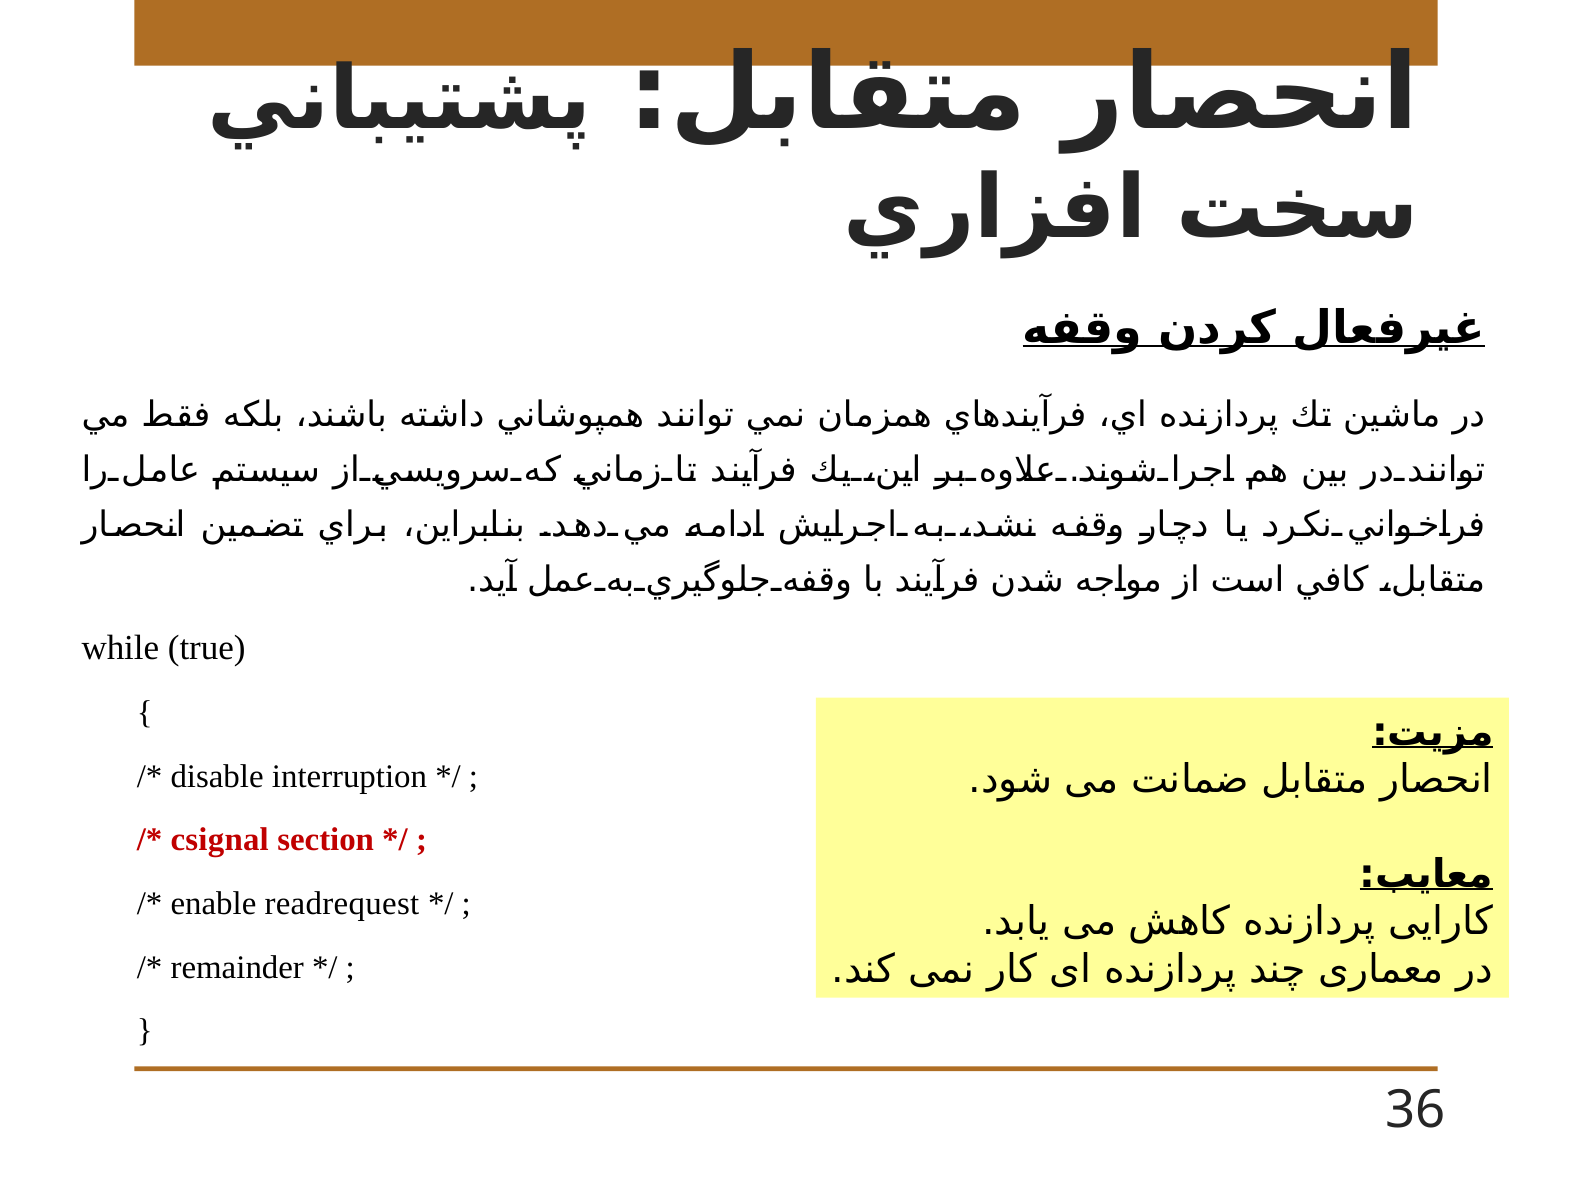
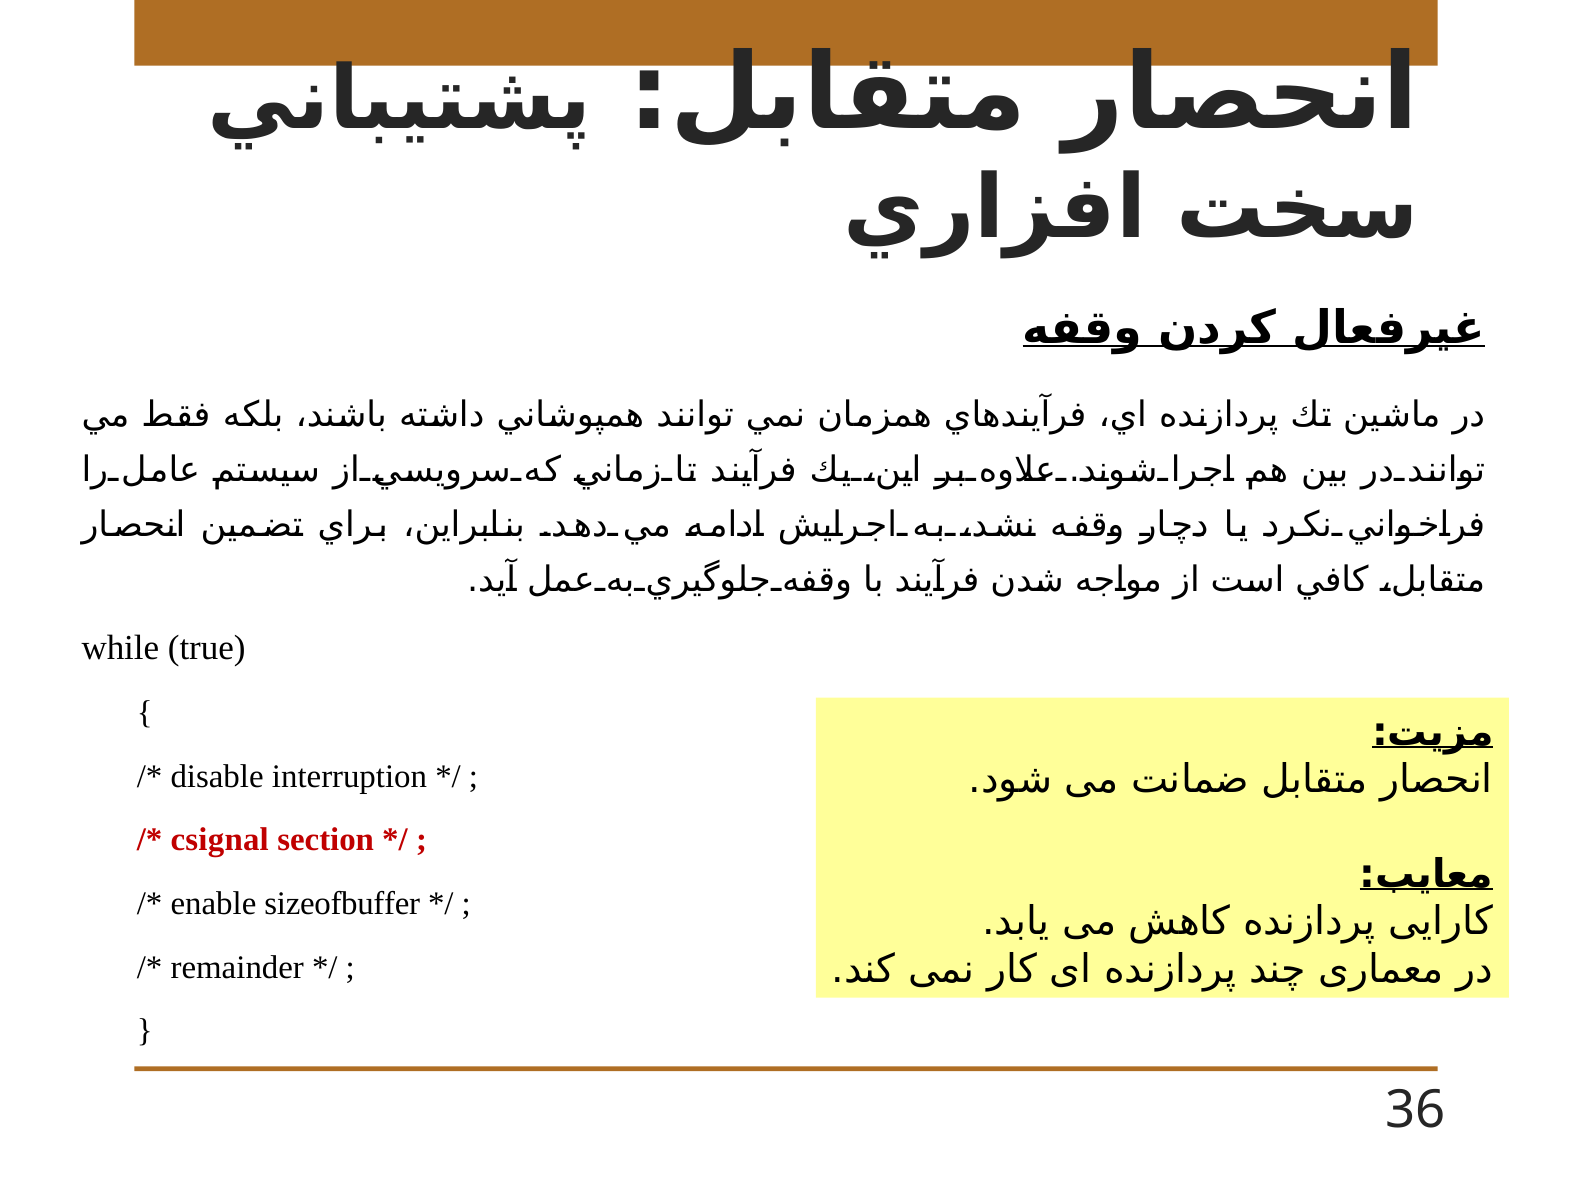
readrequest: readrequest -> sizeofbuffer (342, 904)
